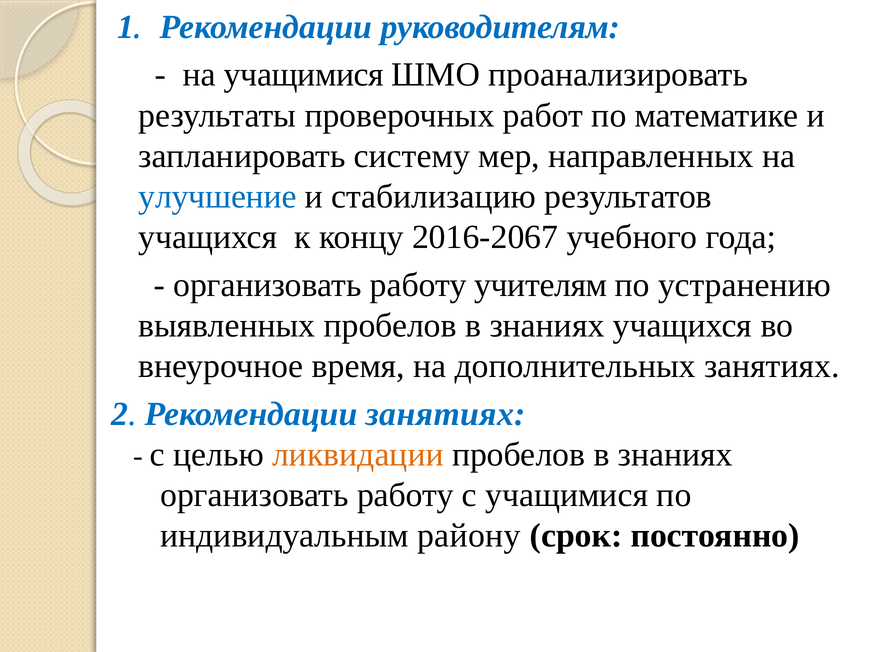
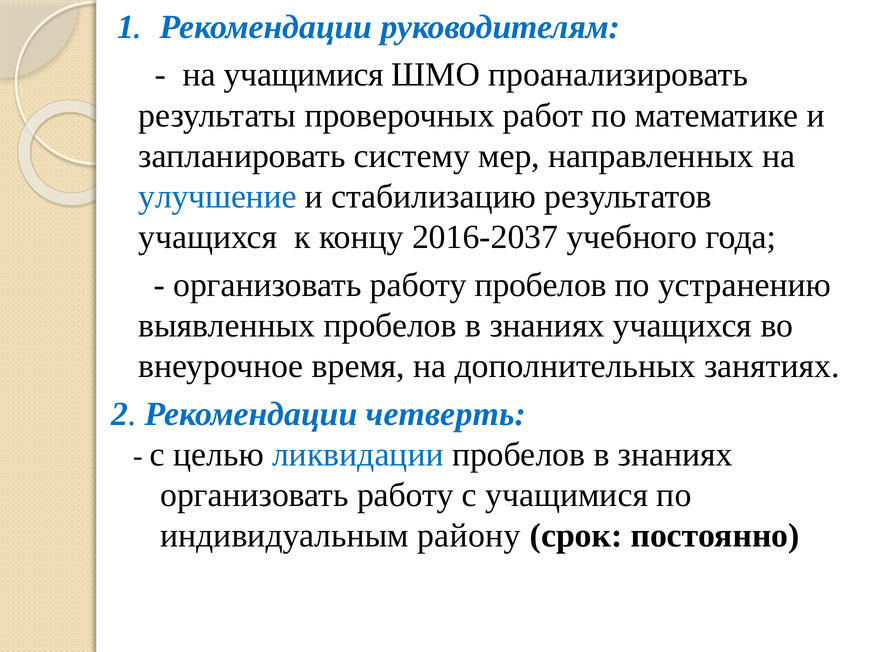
2016-2067: 2016-2067 -> 2016-2037 (485, 237)
работу учителям: учителям -> пробелов (541, 285)
Рекомендации занятиях: занятиях -> четверть (446, 414)
ликвидации colour: orange -> blue (358, 454)
